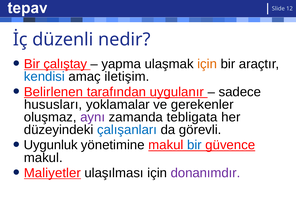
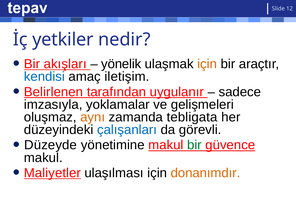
düzenli: düzenli -> yetkiler (63, 39)
çalıştay: çalıştay -> akışları (65, 64)
yapma: yapma -> yönelik (121, 64)
hususları: hususları -> imzasıyla (53, 105)
gerekenler: gerekenler -> gelişmeleri (202, 105)
aynı colour: purple -> orange (93, 117)
Uygunluk: Uygunluk -> Düzeyde (51, 145)
bir colour: blue -> green (194, 145)
donanımdır colour: purple -> orange (205, 173)
